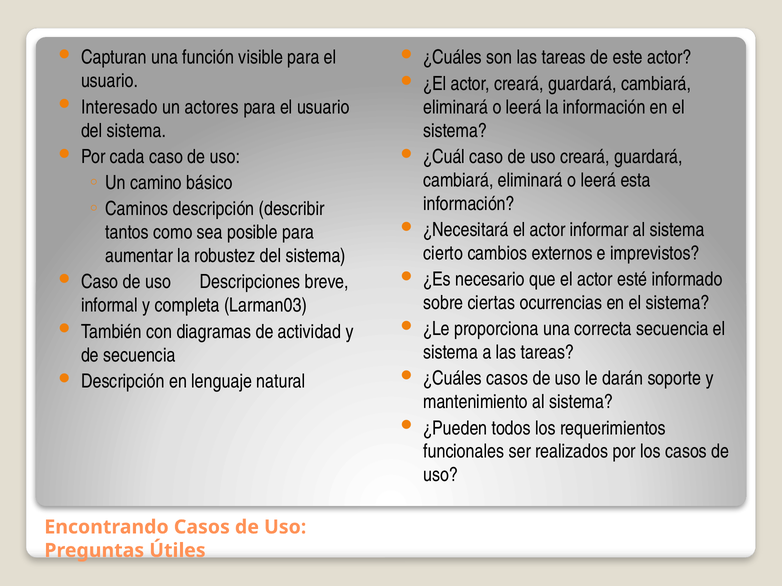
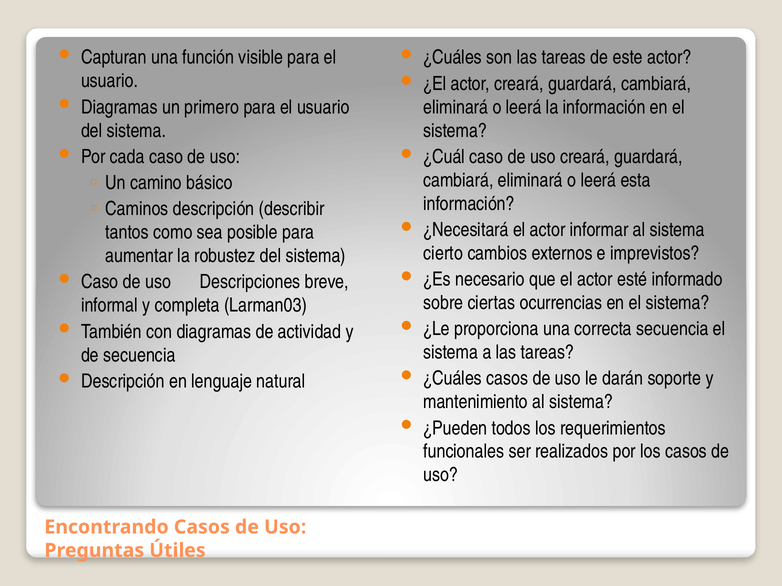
Interesado: Interesado -> Diagramas (119, 107)
actores: actores -> primero (212, 107)
